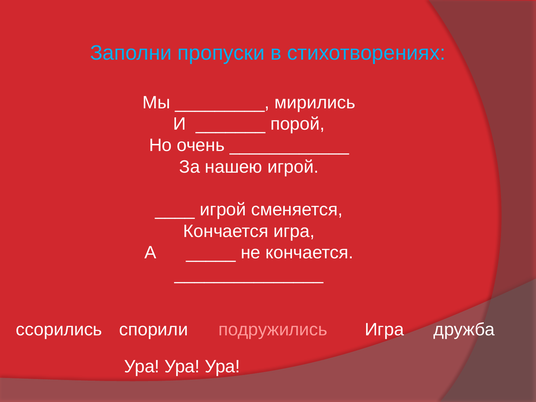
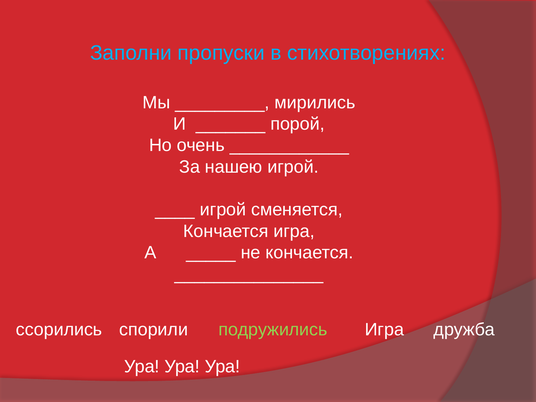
подружились colour: pink -> light green (273, 330)
